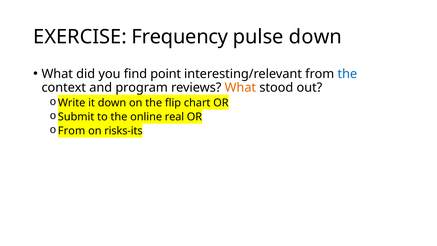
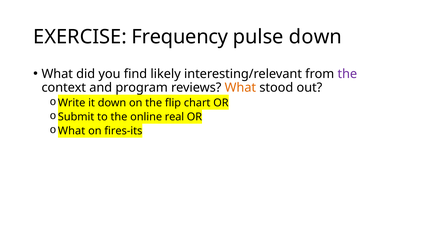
point: point -> likely (166, 74)
the colour: blue -> purple (347, 74)
From: From -> What (72, 131)
risks-its: risks-its -> fires-its (123, 131)
